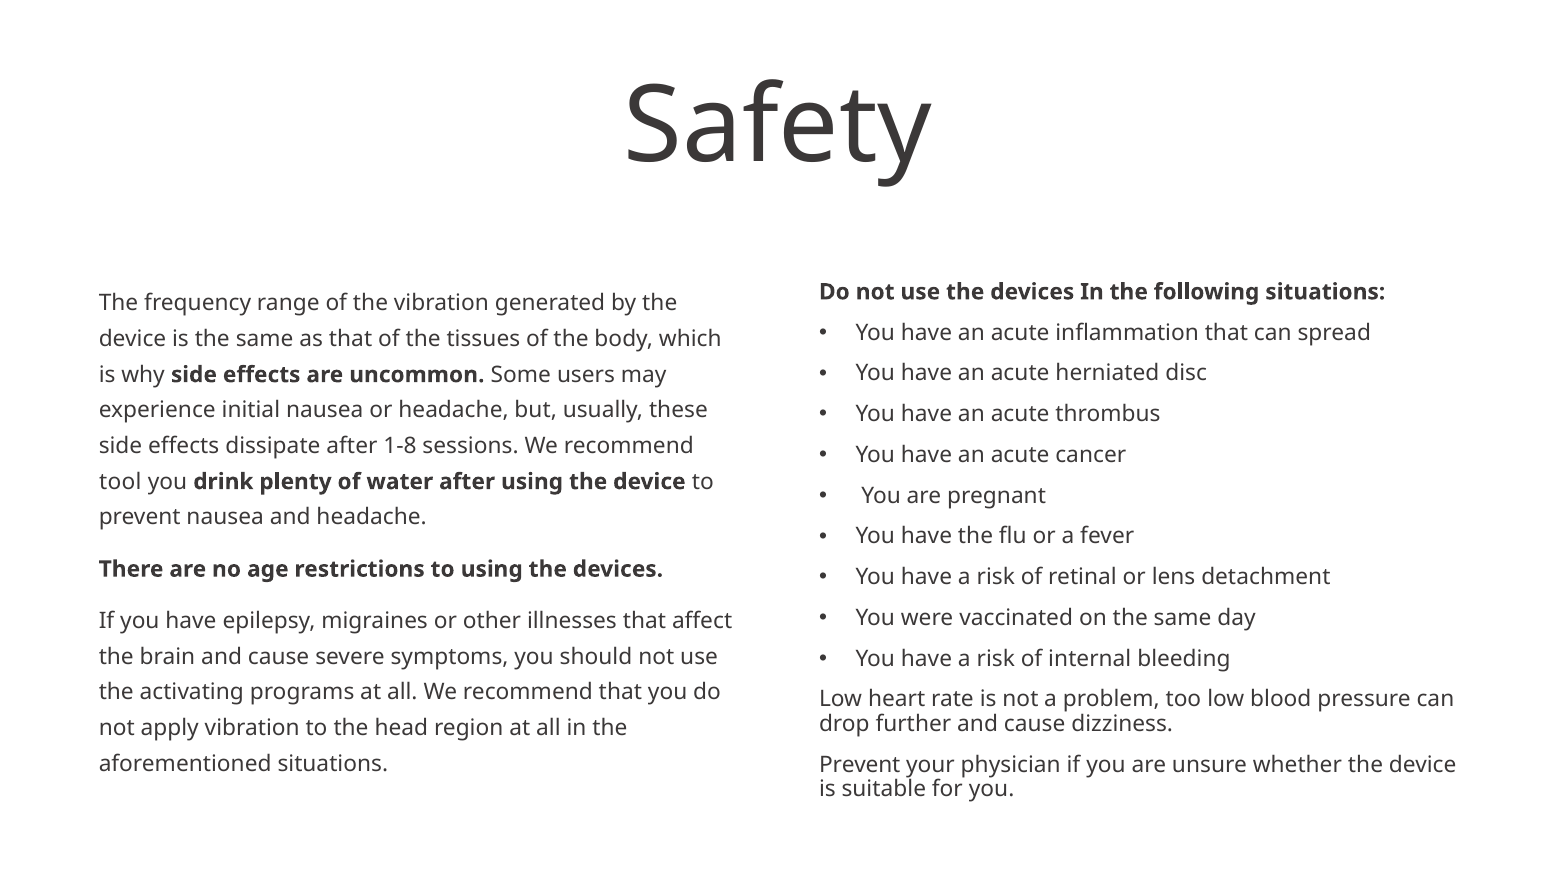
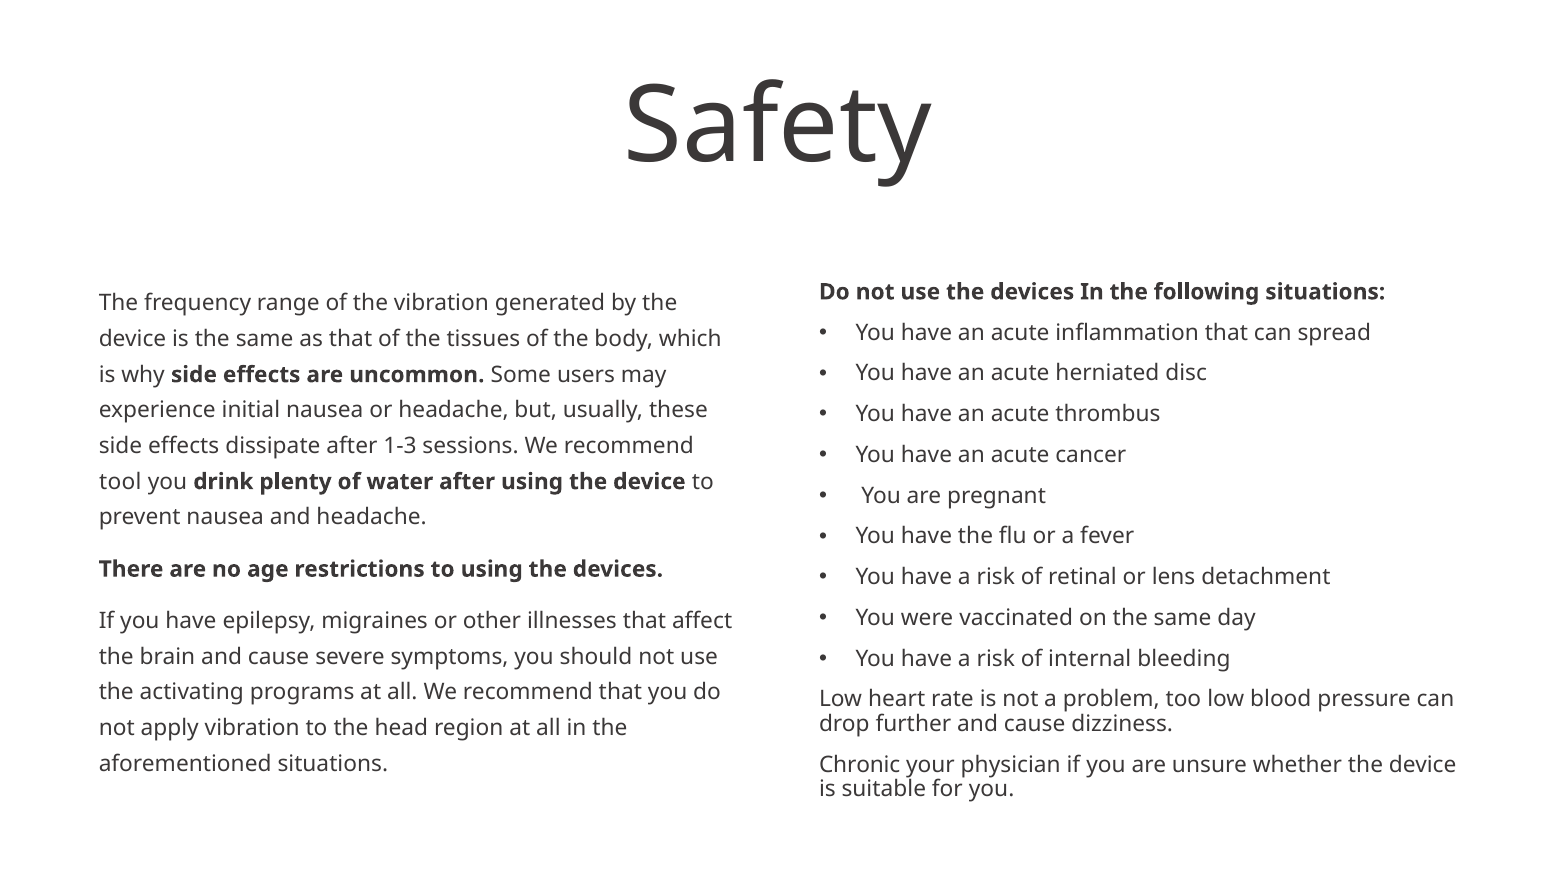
1-8: 1-8 -> 1-3 (400, 446)
Prevent: Prevent -> Chronic (860, 765)
